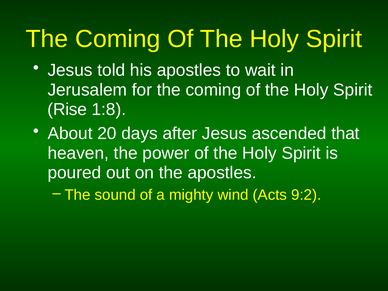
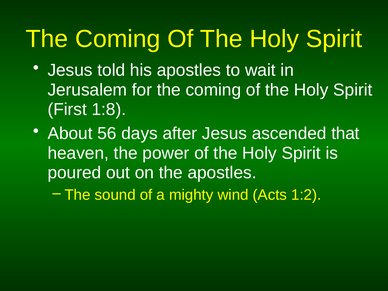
Rise: Rise -> First (67, 110)
20: 20 -> 56 (107, 133)
9:2: 9:2 -> 1:2 (306, 195)
